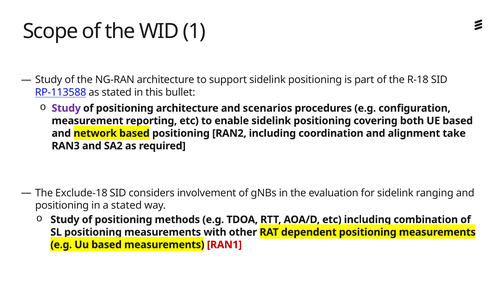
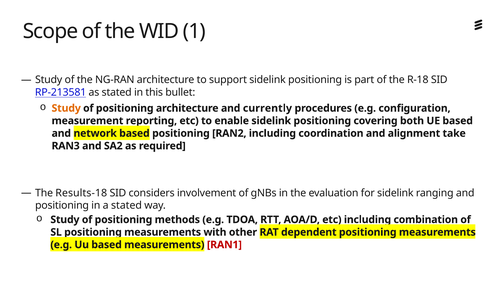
RP-113588: RP-113588 -> RP-213581 (61, 92)
Study colour: purple -> orange (66, 108)
scenarios: scenarios -> currently (267, 108)
Exclude-18: Exclude-18 -> Results-18 (81, 193)
